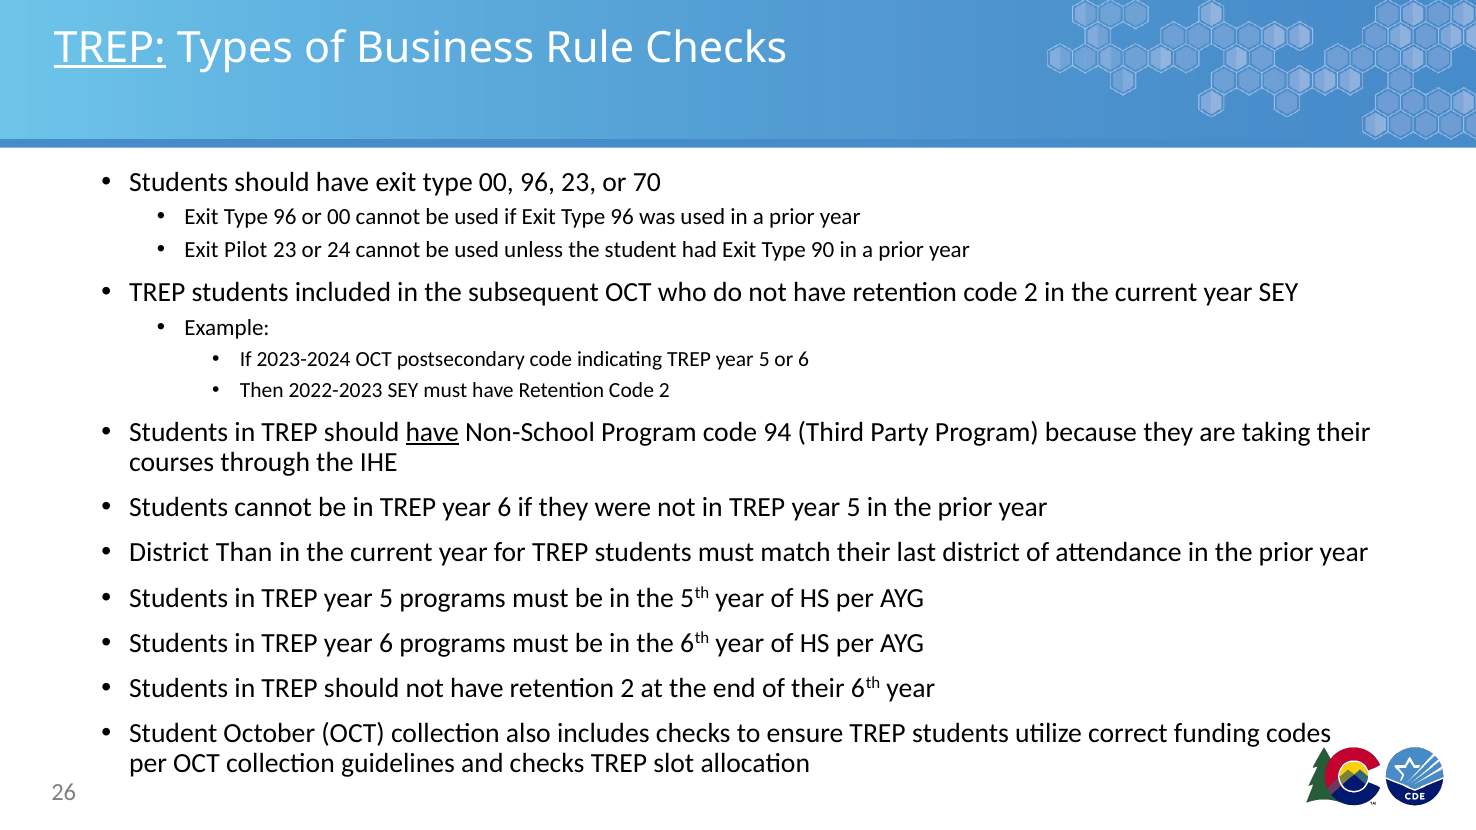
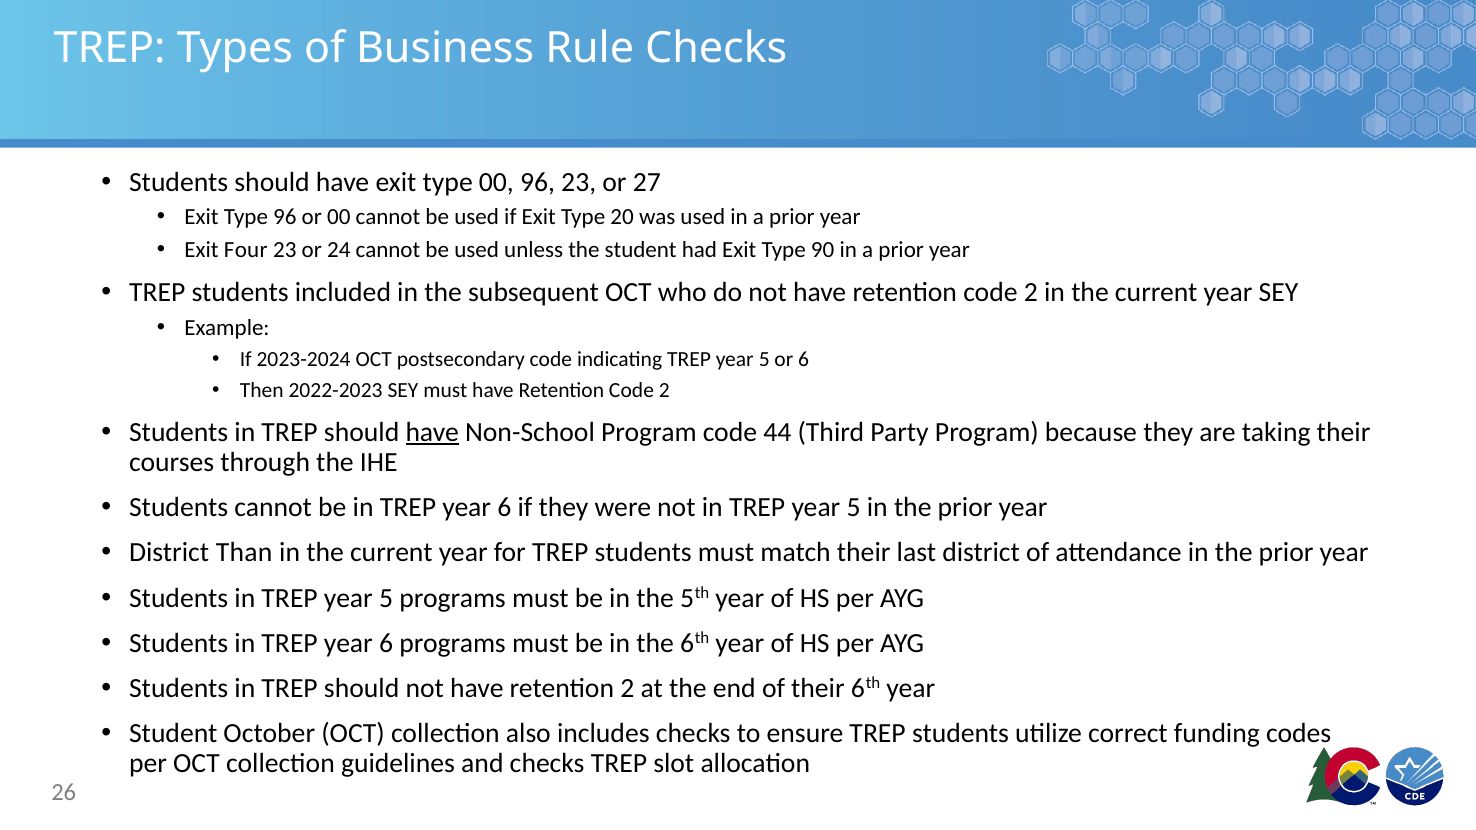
TREP underline: present -> none (110, 48)
70: 70 -> 27 (647, 182)
if Exit Type 96: 96 -> 20 (622, 217)
Pilot: Pilot -> Four (246, 250)
94: 94 -> 44 (777, 432)
